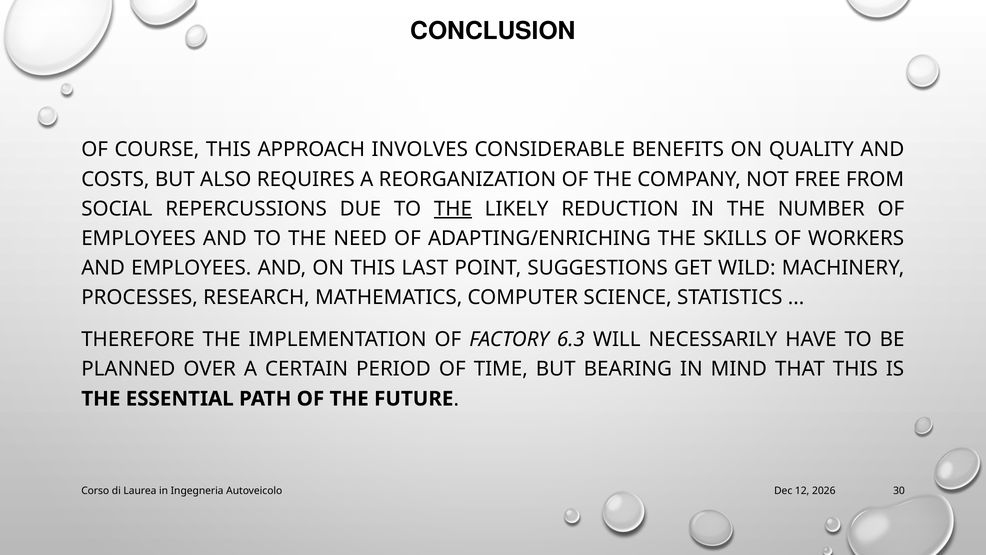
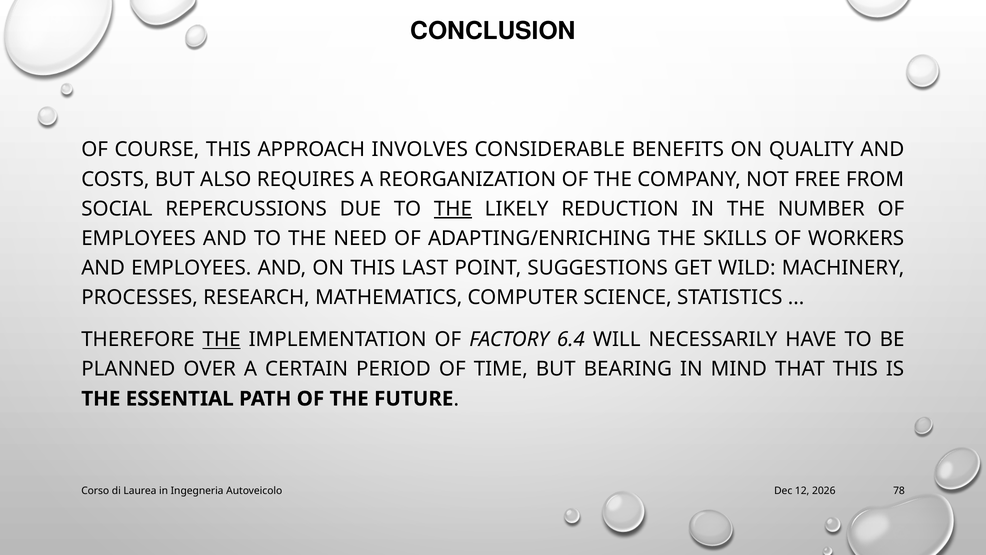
THE underline: none -> present (222, 339)
6.3: 6.3 -> 6.4 (571, 339)
30: 30 -> 78 (899, 490)
